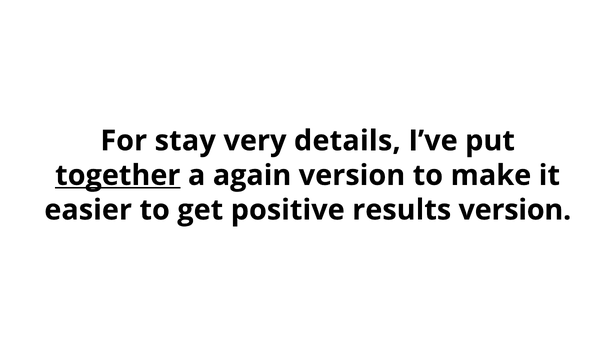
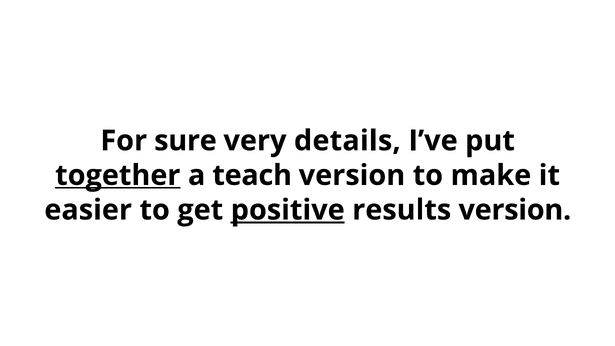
stay: stay -> sure (185, 141)
again: again -> teach (252, 175)
positive underline: none -> present (288, 210)
